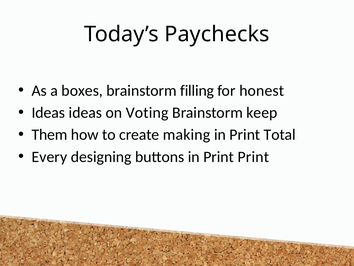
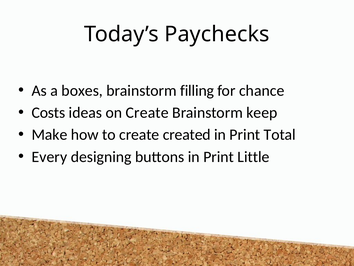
honest: honest -> chance (262, 90)
Ideas: Ideas -> Costs (48, 112)
on Voting: Voting -> Create (147, 112)
Them: Them -> Make (49, 135)
making: making -> created (187, 135)
Print Print: Print -> Little (253, 157)
